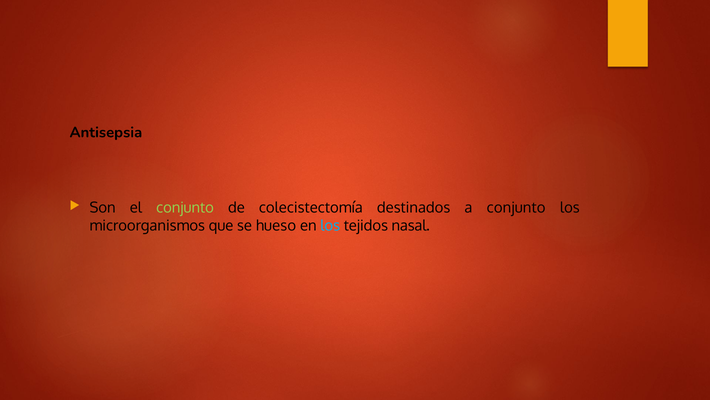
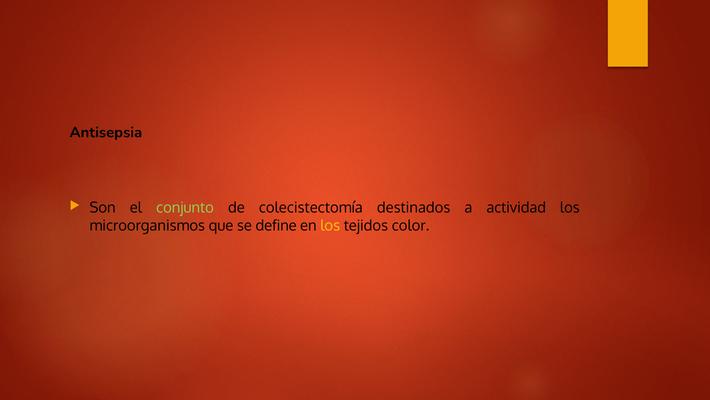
a conjunto: conjunto -> actividad (516, 208)
hueso: hueso -> define (276, 225)
los colour: light blue -> yellow (330, 225)
nasal: nasal -> color (411, 225)
